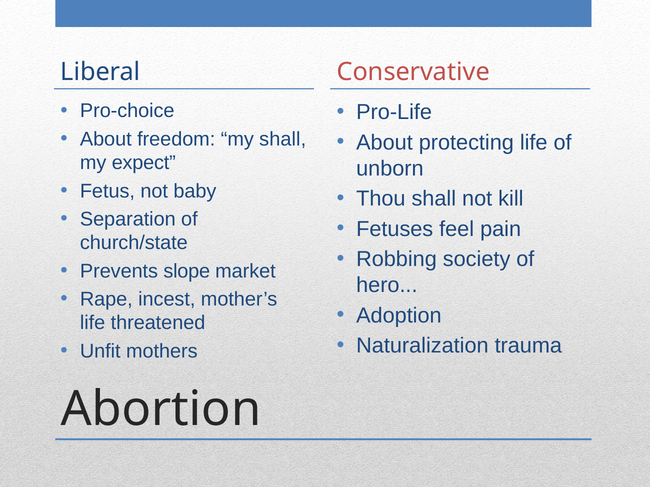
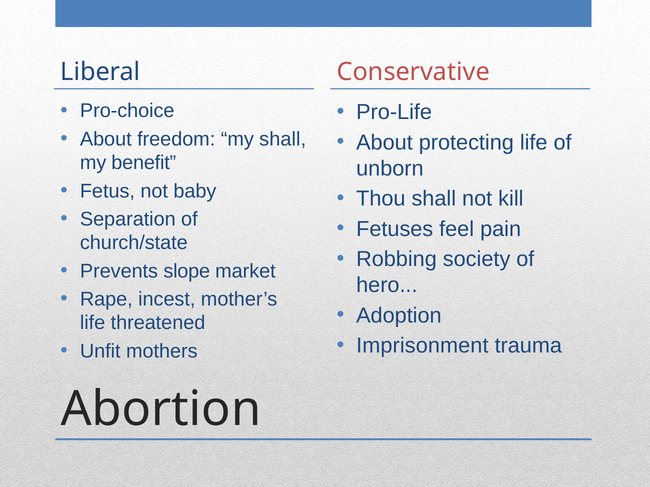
expect: expect -> benefit (144, 163)
Naturalization: Naturalization -> Imprisonment (422, 346)
